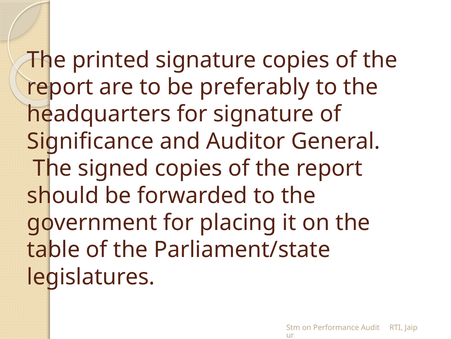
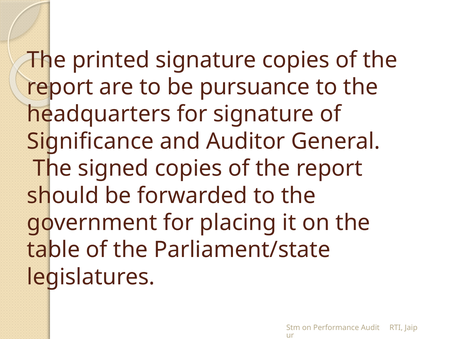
preferably: preferably -> pursuance (255, 87)
